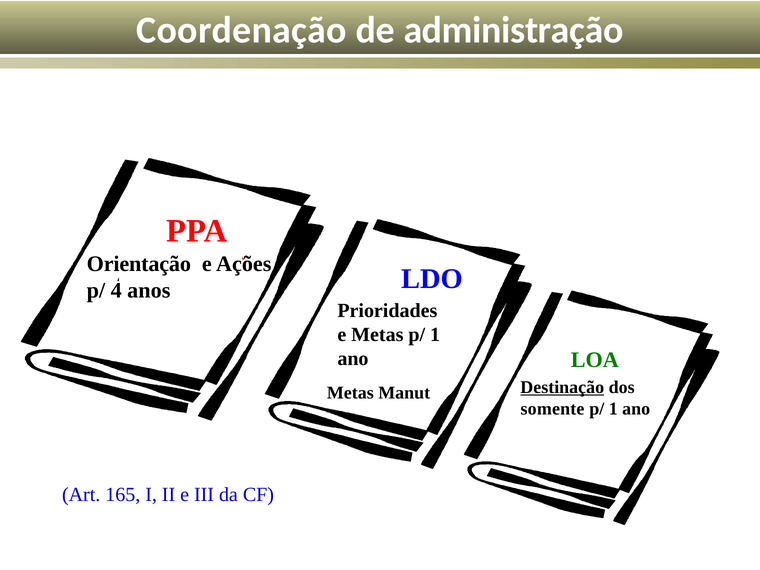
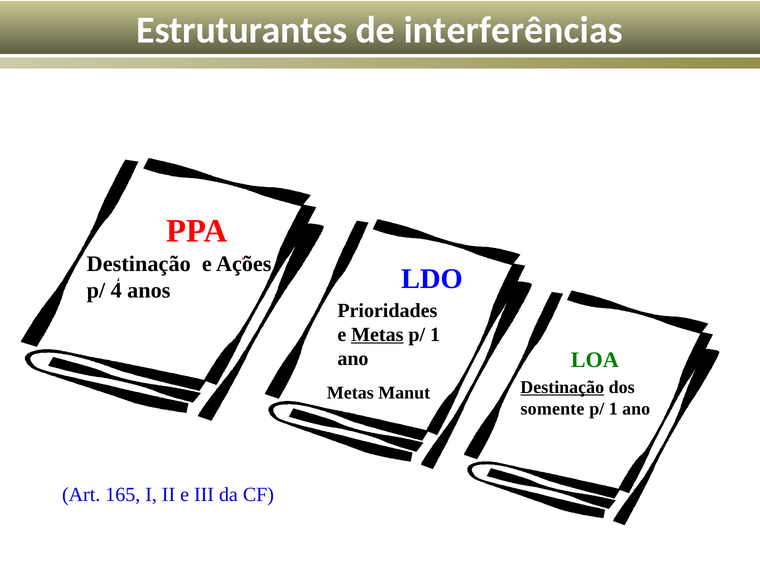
Coordenação: Coordenação -> Estruturantes (242, 30)
administração: administração -> interferências (513, 30)
Orientação: Orientação -> Destinação (139, 264)
Metas underline: none -> present (377, 334)
